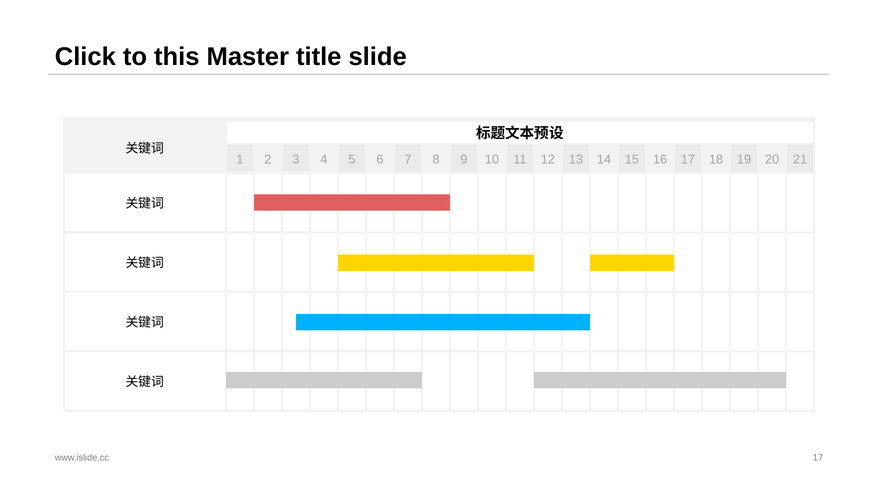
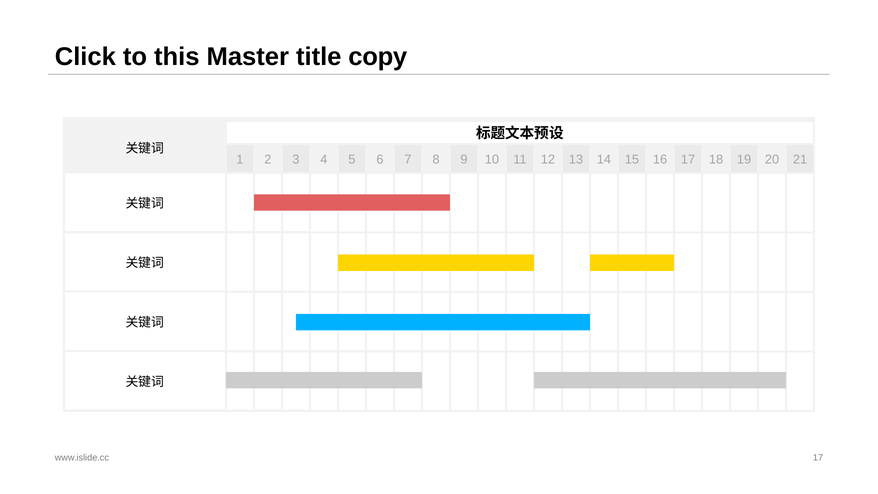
slide: slide -> copy (378, 57)
